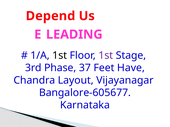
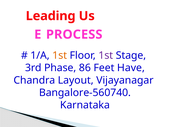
Depend: Depend -> Leading (51, 16)
LEADING: LEADING -> PROCESS (74, 35)
1st colour: black -> orange (60, 56)
37: 37 -> 86 (85, 68)
Bangalore-605677: Bangalore-605677 -> Bangalore-560740 (85, 93)
